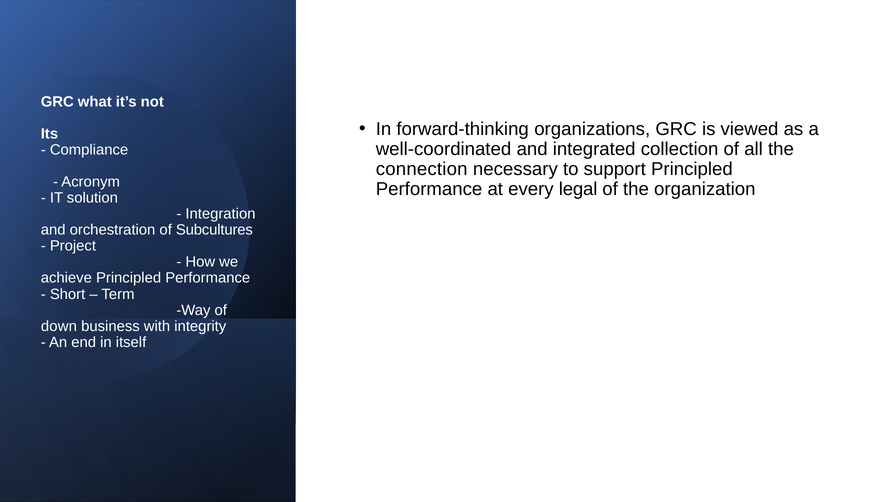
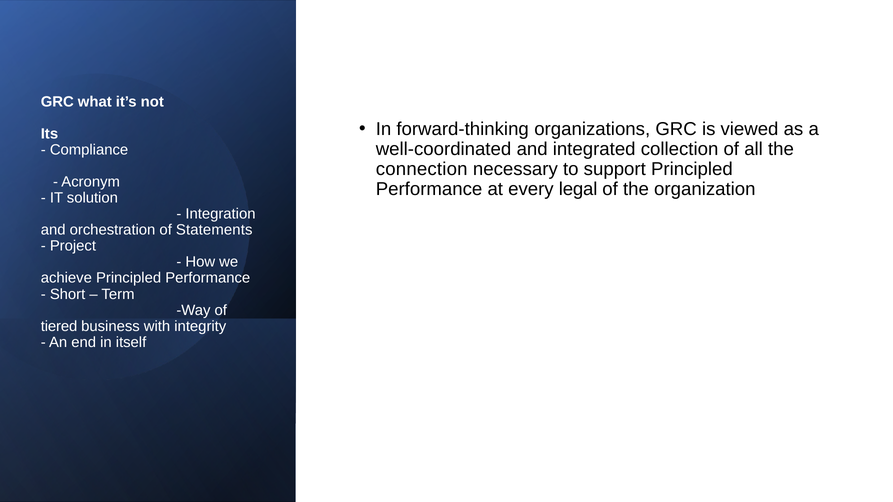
Subcultures: Subcultures -> Statements (214, 230)
down: down -> tiered (59, 326)
